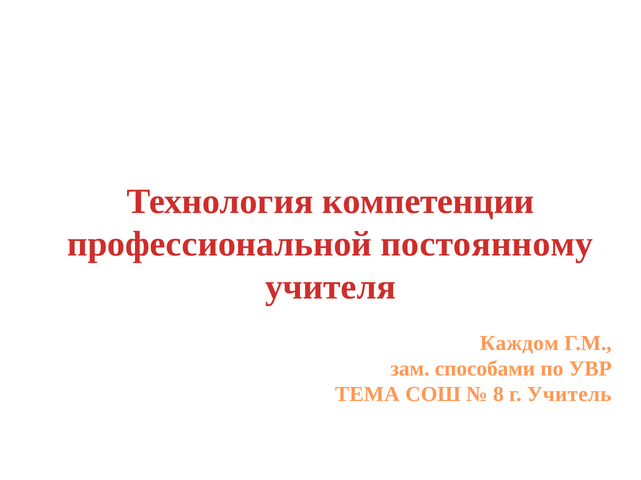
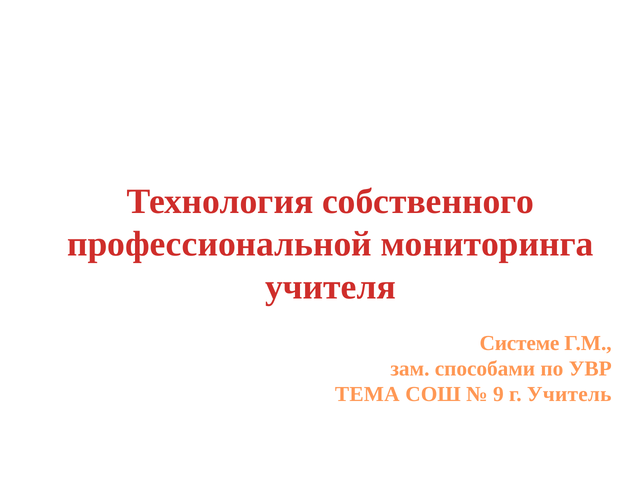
компетенции: компетенции -> собственного (428, 202)
постоянному: постоянному -> мониторинга (487, 244)
Каждом: Каждом -> Системе (520, 344)
8: 8 -> 9 (498, 395)
